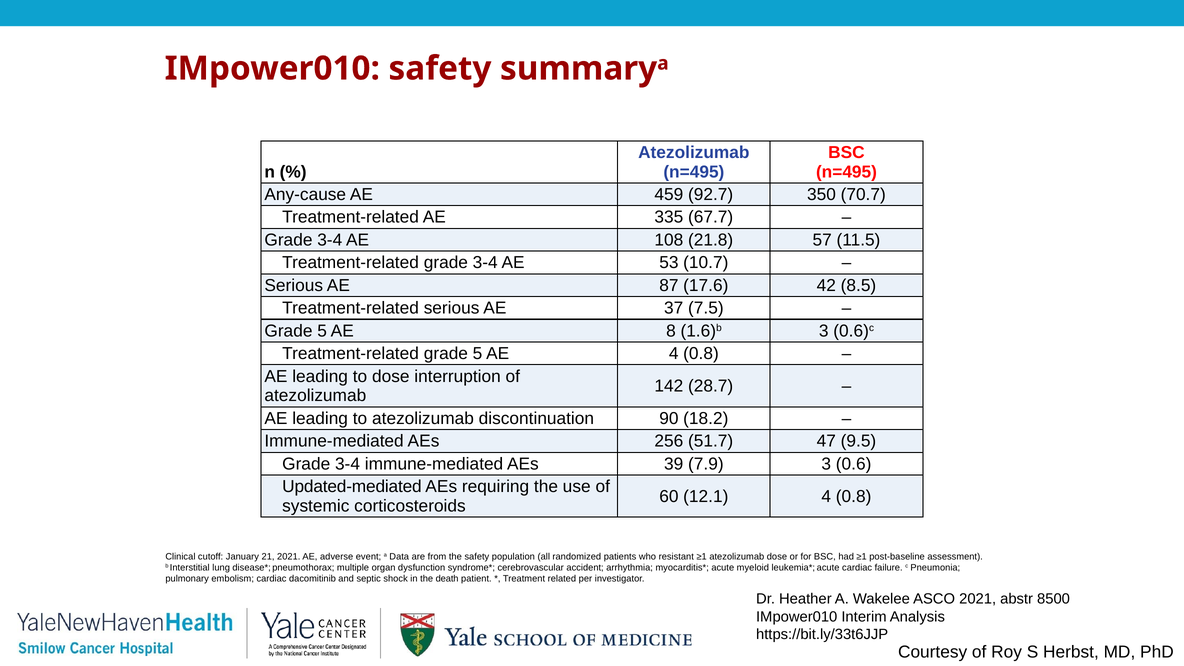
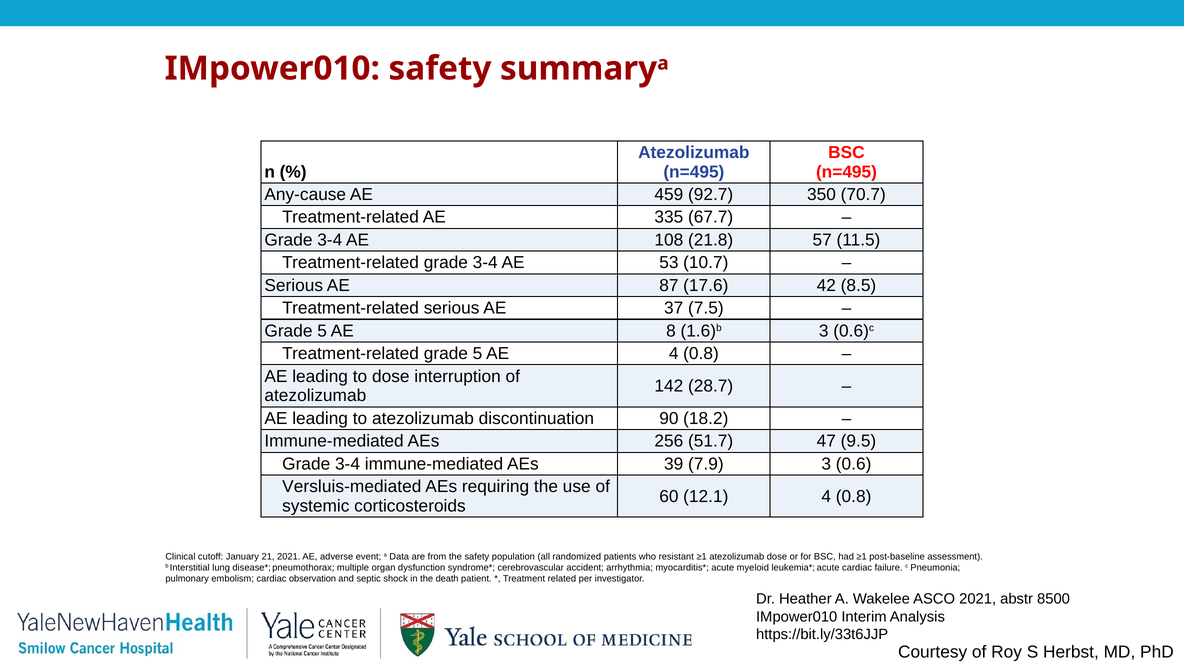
Updated-mediated: Updated-mediated -> Versluis-mediated (352, 487)
dacomitinib: dacomitinib -> observation (313, 579)
